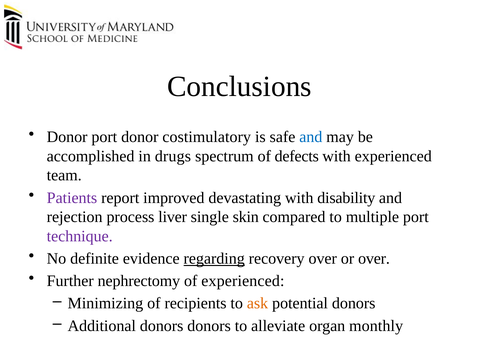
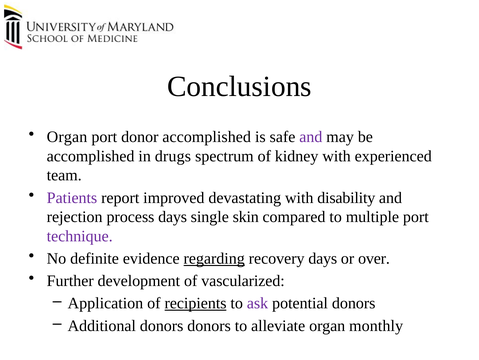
Donor: Donor -> Organ (67, 137)
donor costimulatory: costimulatory -> accomplished (207, 137)
and colour: blue -> purple (311, 137)
defects: defects -> kidney (297, 156)
process liver: liver -> days (173, 217)
recovery over: over -> days (323, 258)
nephrectomy: nephrectomy -> development (139, 280)
of experienced: experienced -> vascularized (243, 280)
Minimizing: Minimizing -> Application (105, 303)
recipients underline: none -> present (196, 303)
ask colour: orange -> purple (258, 303)
